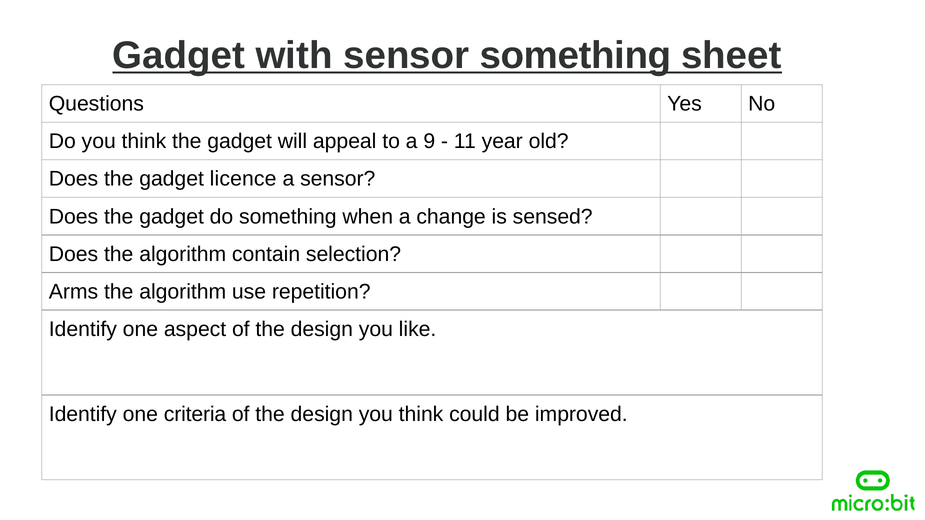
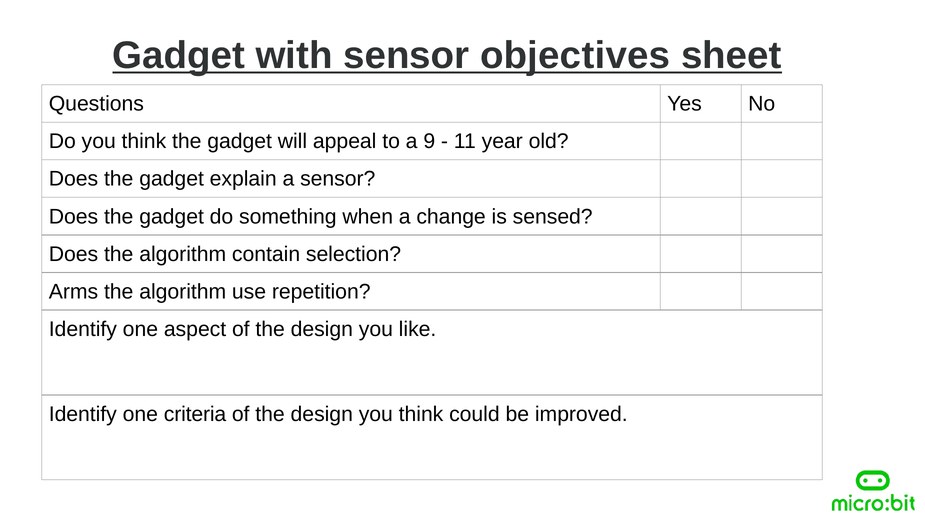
sensor something: something -> objectives (575, 56)
licence: licence -> explain (243, 179)
